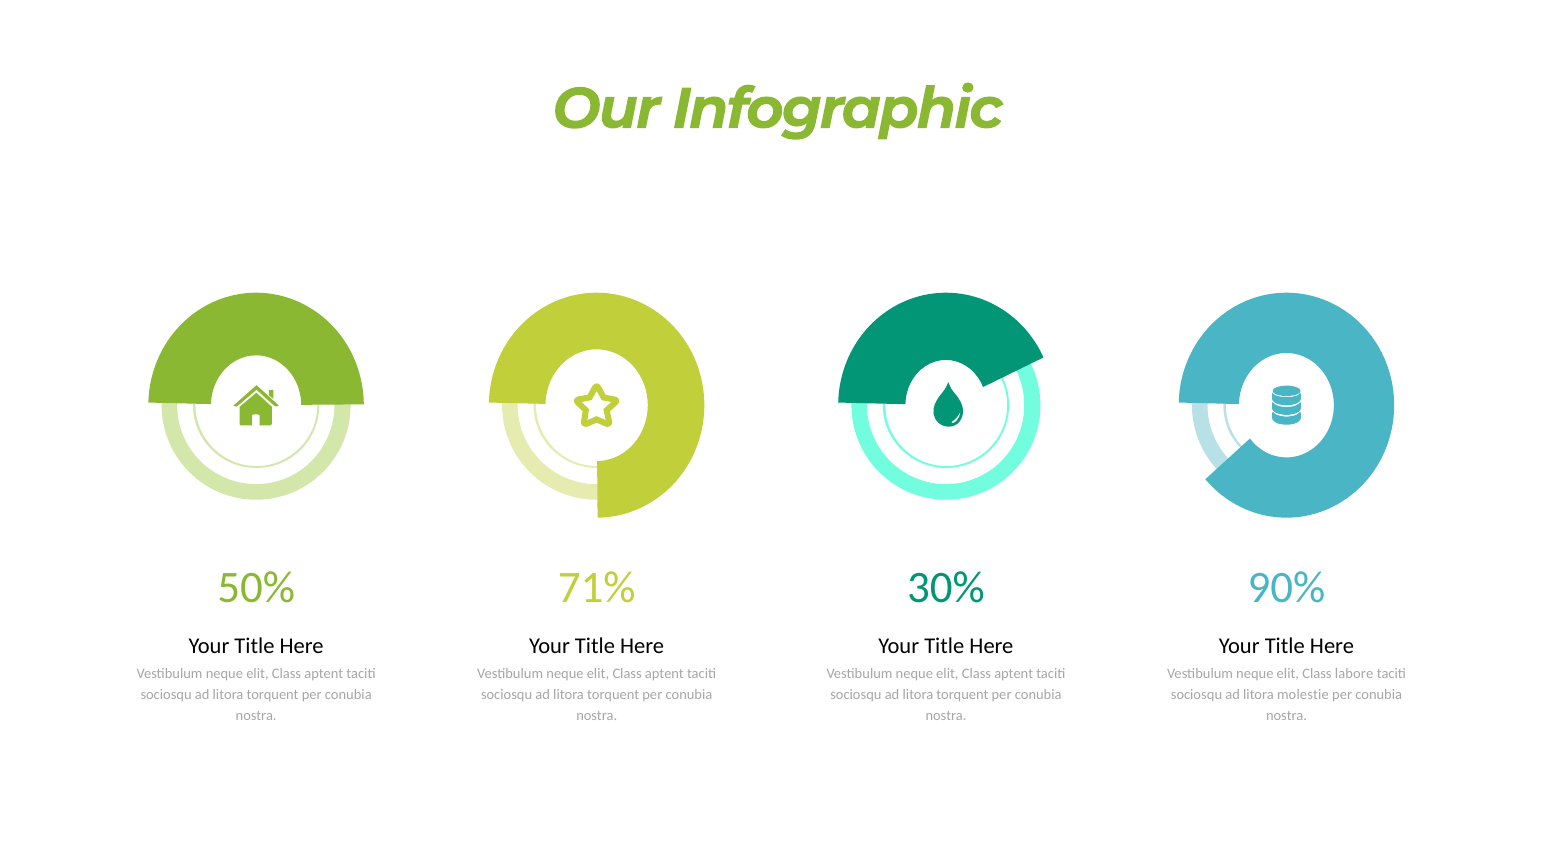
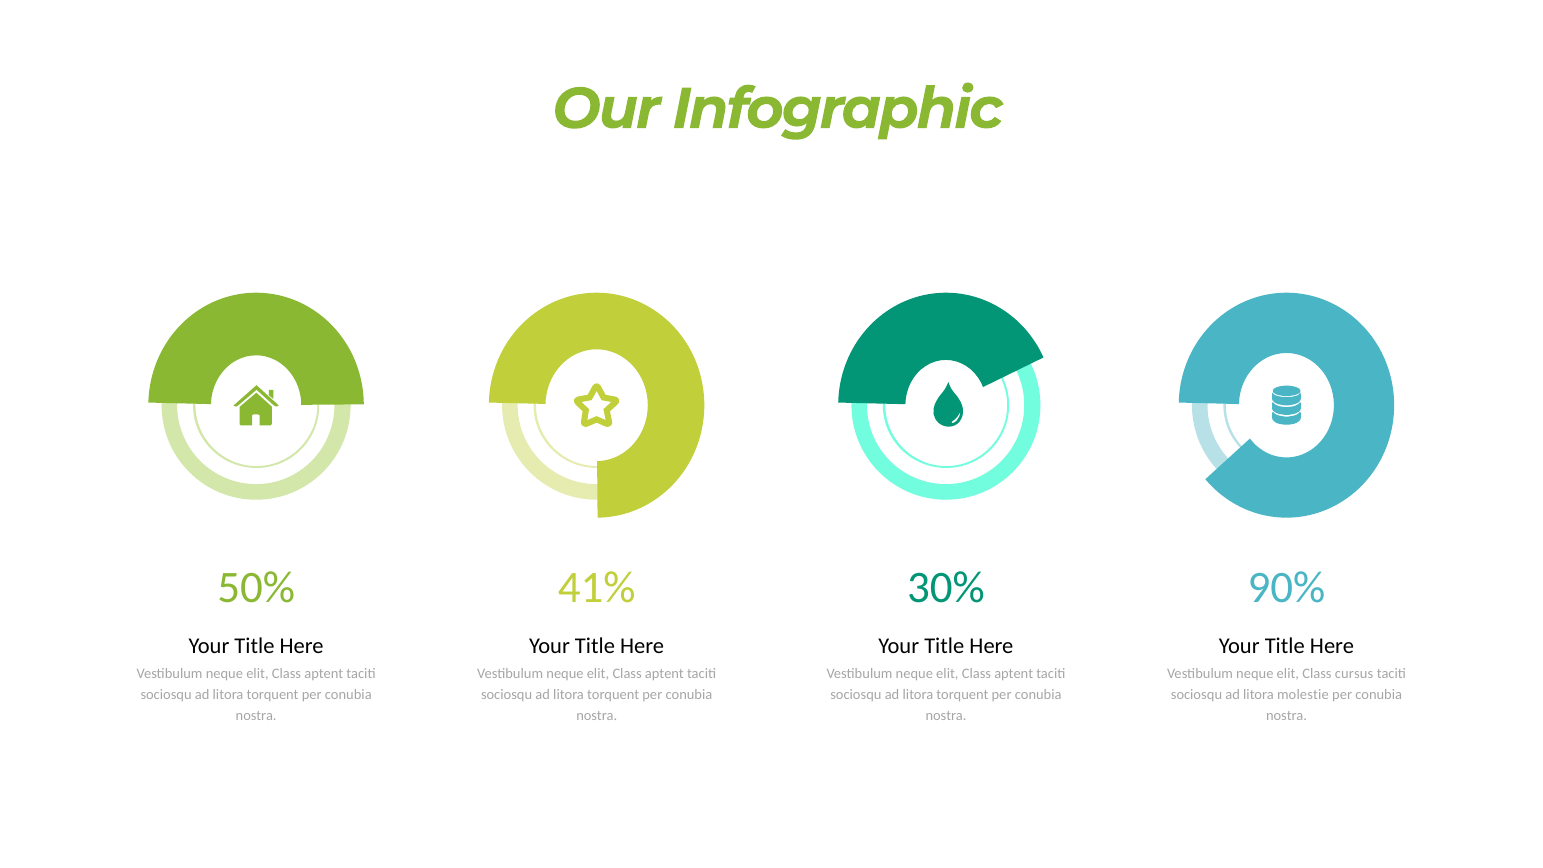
71%: 71% -> 41% (597, 587)
labore: labore -> cursus (1354, 674)
